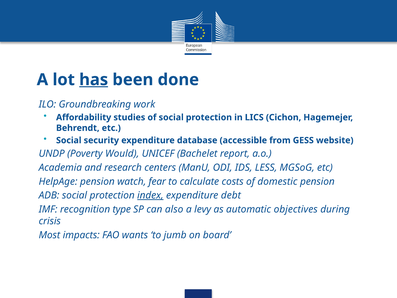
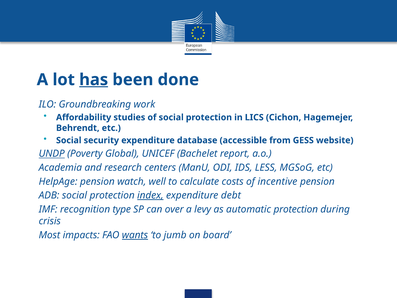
UNDP underline: none -> present (52, 154)
Would: Would -> Global (122, 154)
fear: fear -> well (157, 181)
domestic: domestic -> incentive (277, 181)
also: also -> over (174, 209)
automatic objectives: objectives -> protection (296, 209)
wants underline: none -> present (135, 235)
